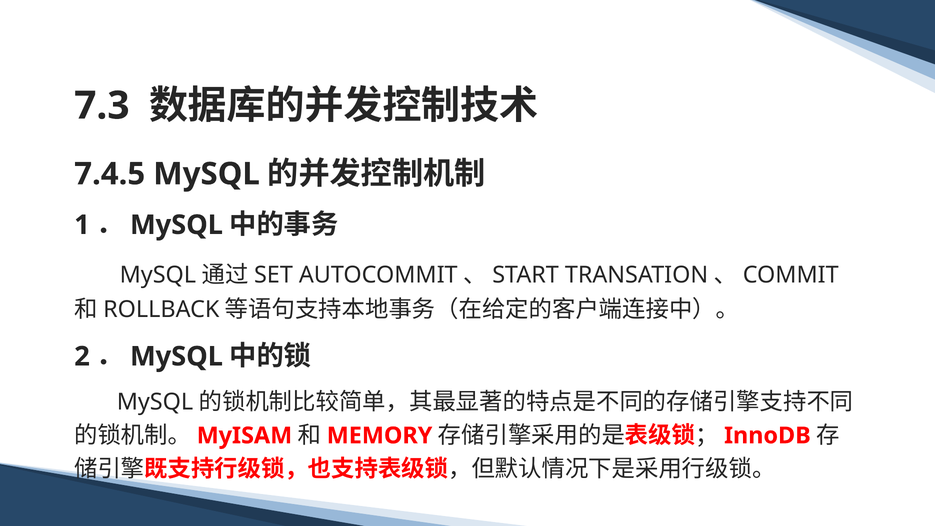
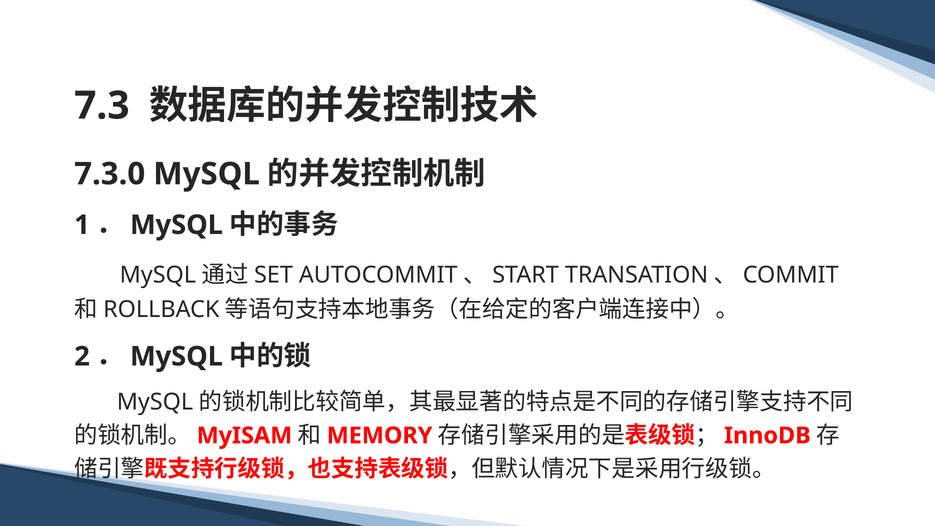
7.4.5: 7.4.5 -> 7.3.0 (110, 174)
